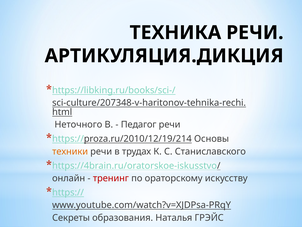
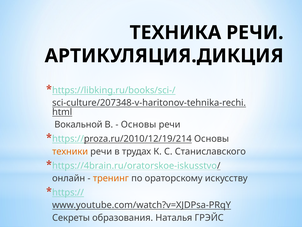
Неточного: Неточного -> Вокальной (78, 124)
Педагог: Педагог -> Основы (139, 124)
тренинг colour: red -> orange (111, 178)
